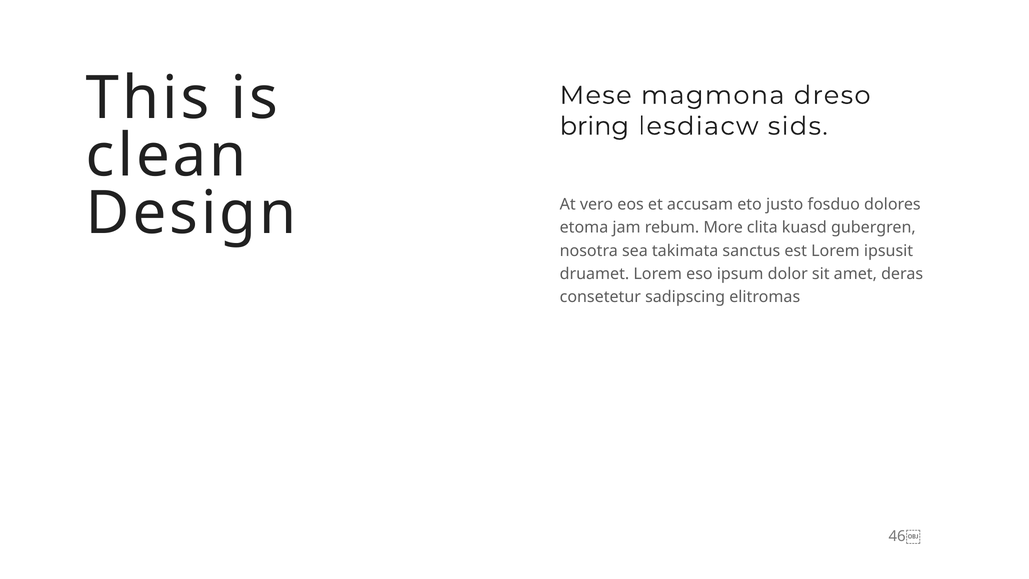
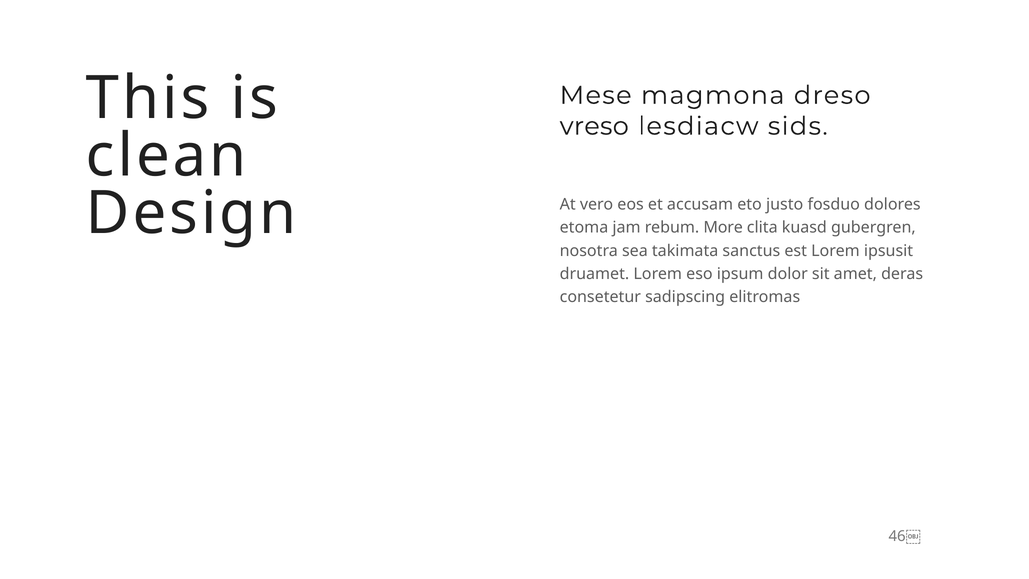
bring: bring -> vreso (594, 126)
